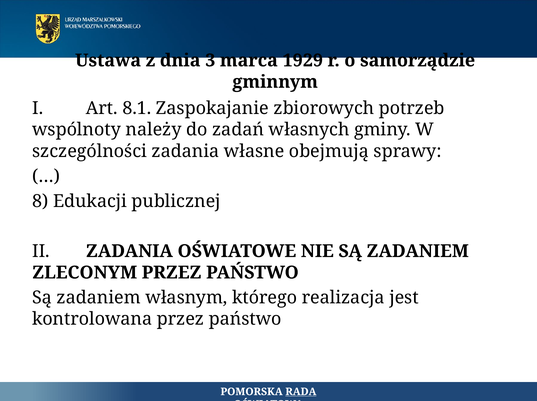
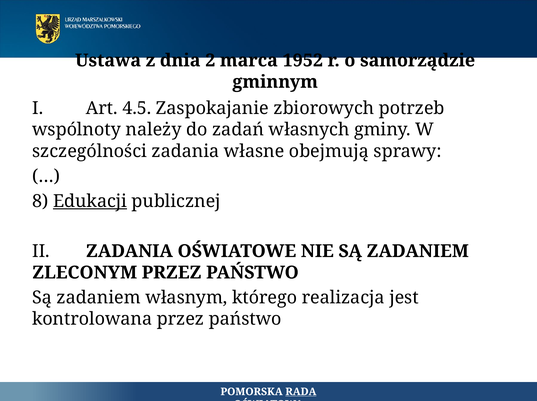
3: 3 -> 2 (210, 61)
1929: 1929 -> 1952 (303, 61)
8.1: 8.1 -> 4.5 (137, 108)
Edukacji underline: none -> present (90, 201)
